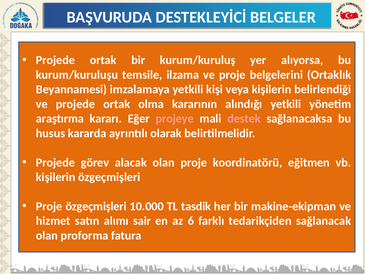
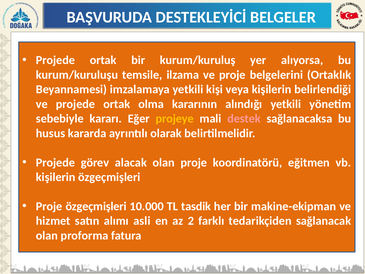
araştırma: araştırma -> sebebiyle (60, 119)
projeye colour: pink -> yellow (175, 119)
sair: sair -> asli (142, 221)
6: 6 -> 2 (191, 221)
